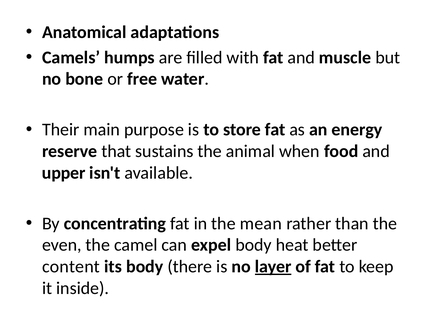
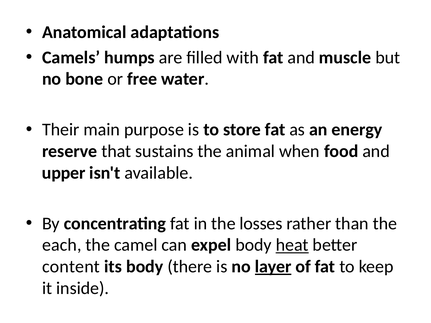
mean: mean -> losses (261, 224)
even: even -> each (62, 245)
heat underline: none -> present (292, 245)
